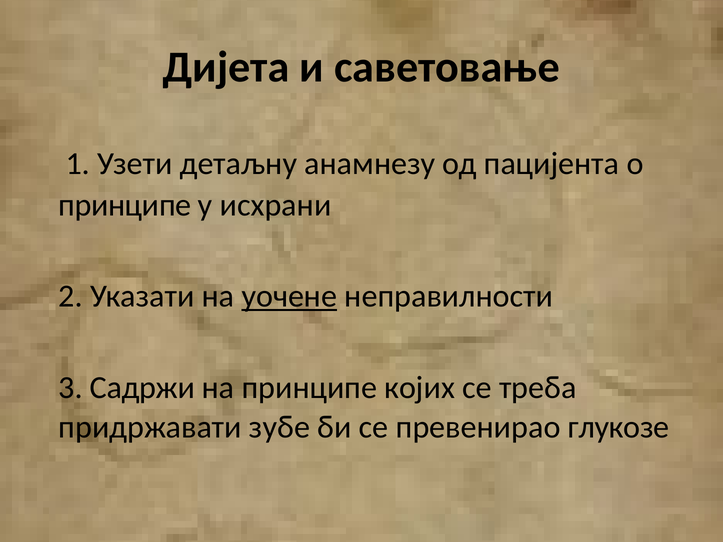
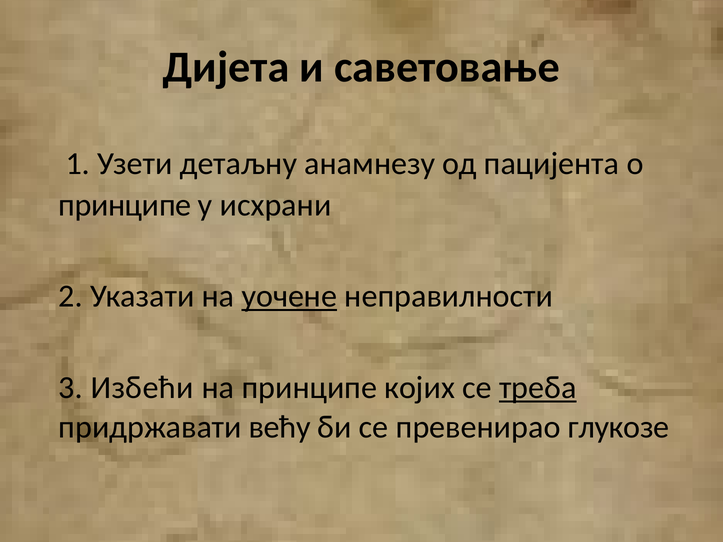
Садржи: Садржи -> Избећи (142, 388)
треба underline: none -> present (538, 388)
зубе: зубе -> већу (280, 427)
